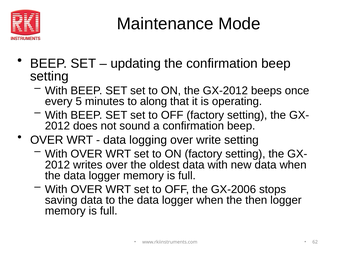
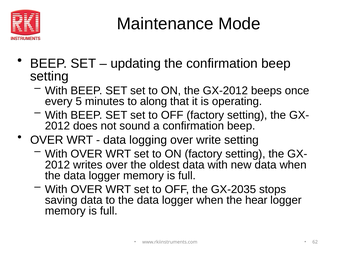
GX-2006: GX-2006 -> GX-2035 (233, 189)
then: then -> hear (256, 200)
